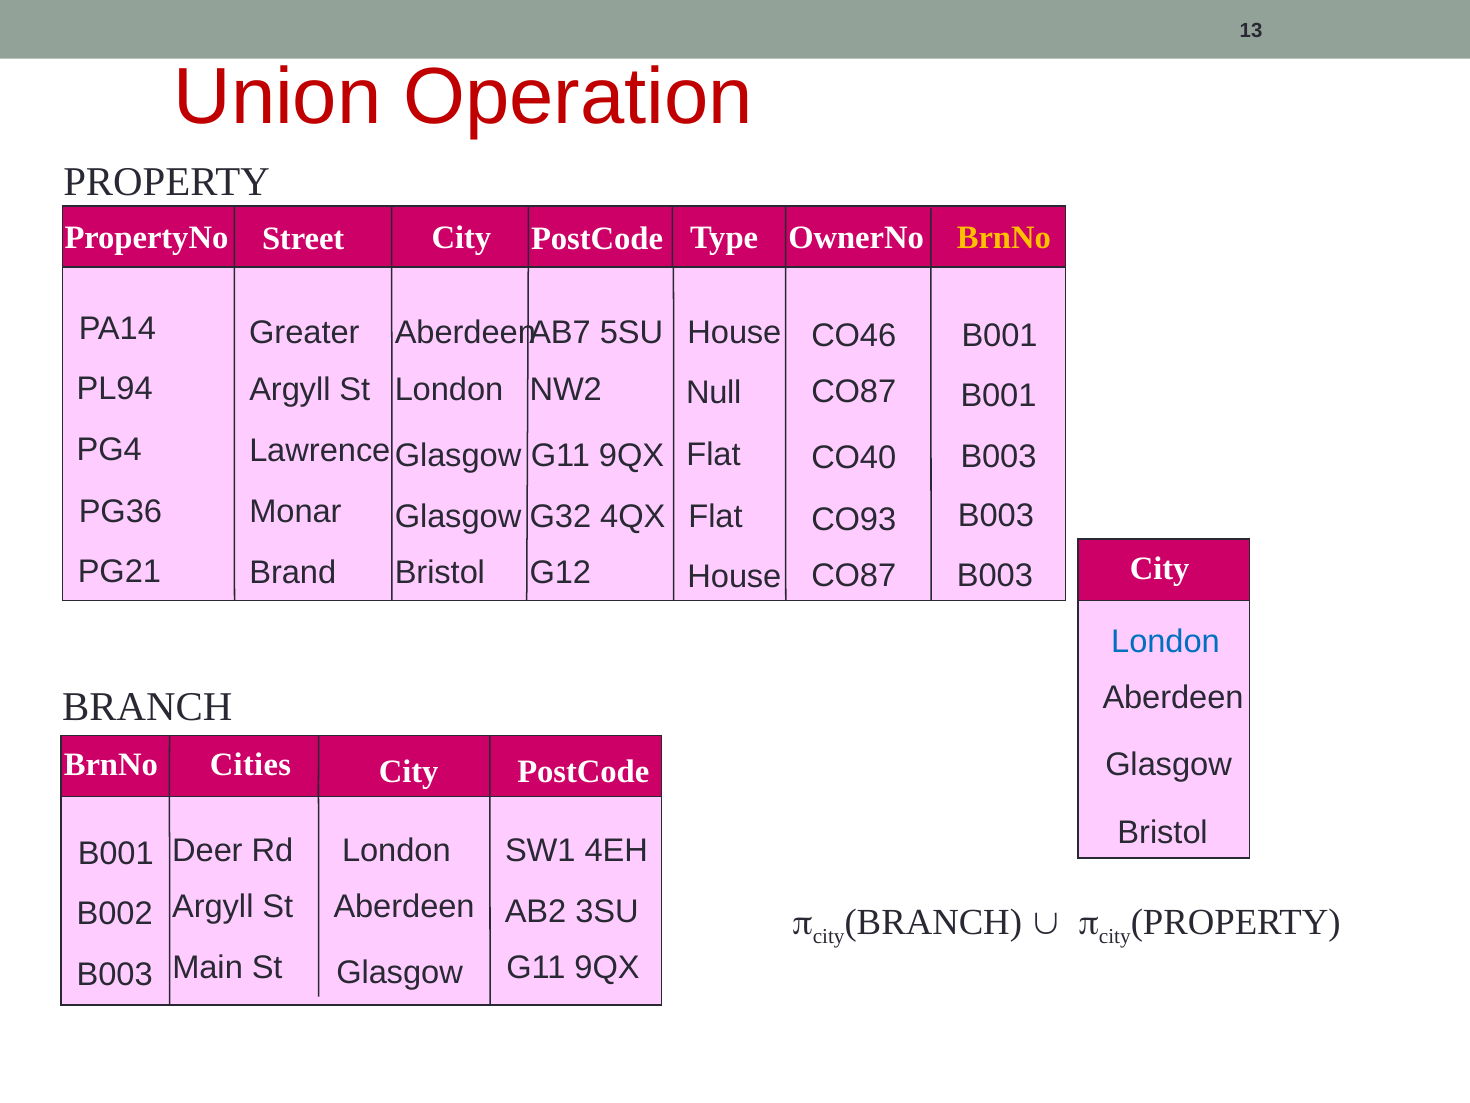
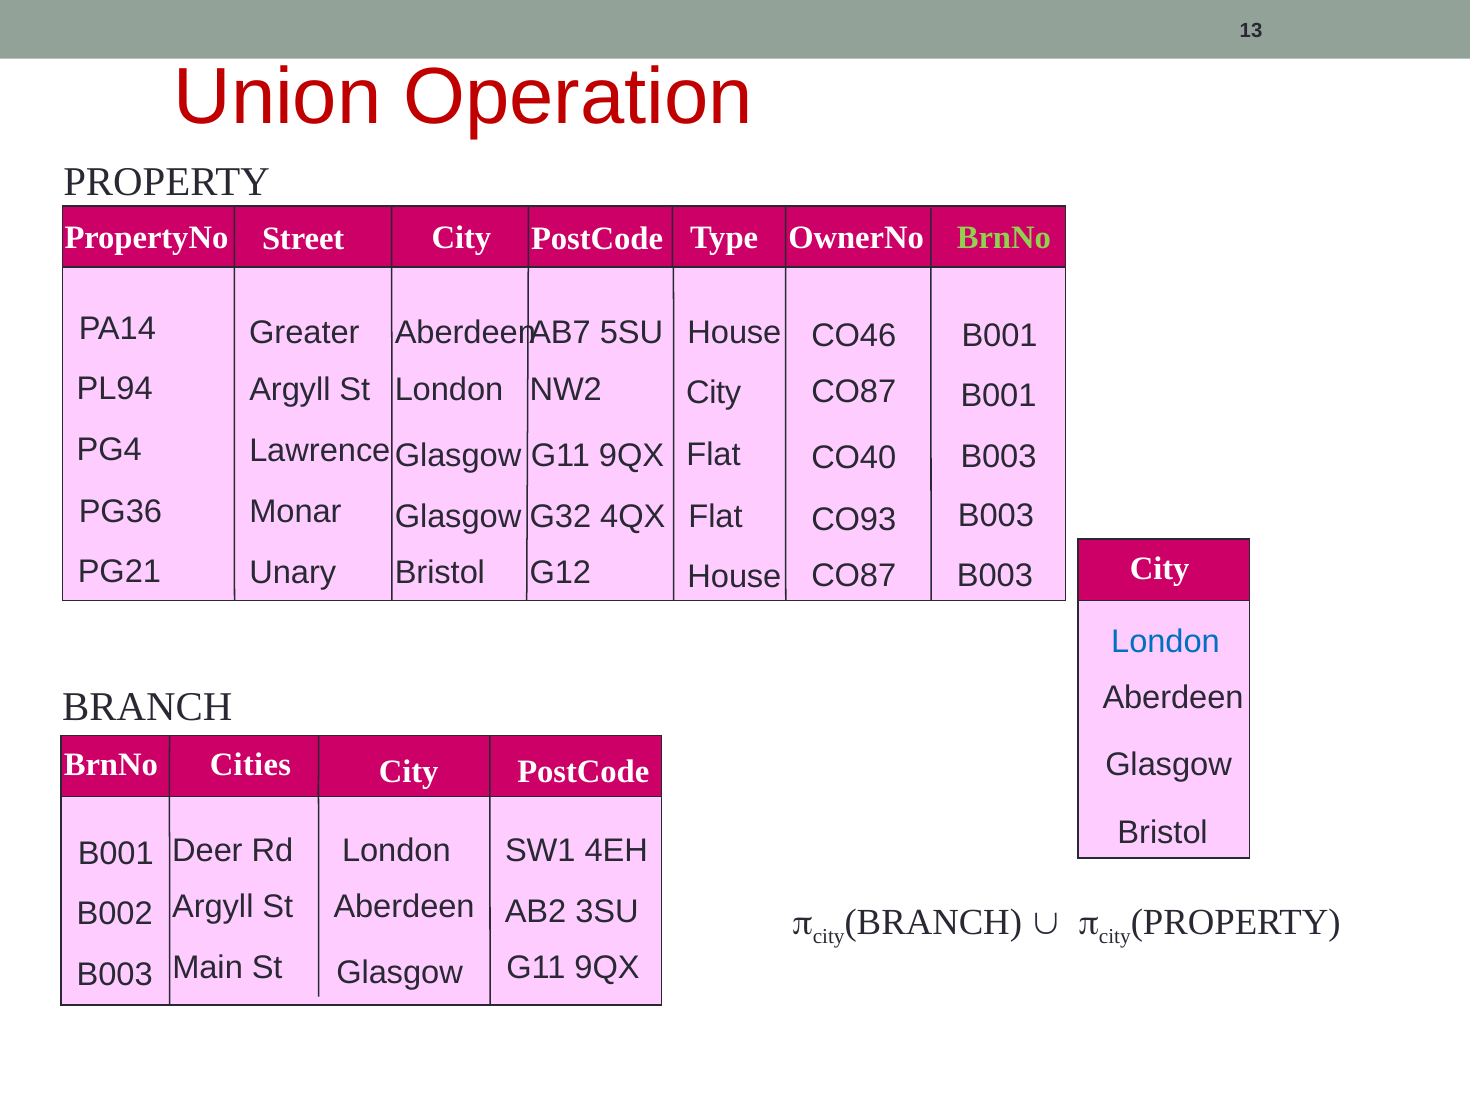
BrnNo colour: yellow -> light green (1004, 237)
Null: Null -> City (714, 393)
Brand: Brand -> Unary (293, 573)
